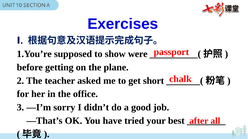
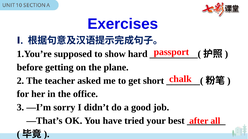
were: were -> hard (138, 54)
